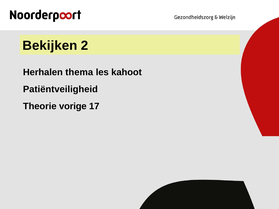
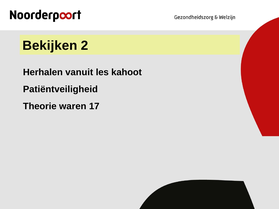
thema: thema -> vanuit (79, 72)
vorige: vorige -> waren (73, 106)
